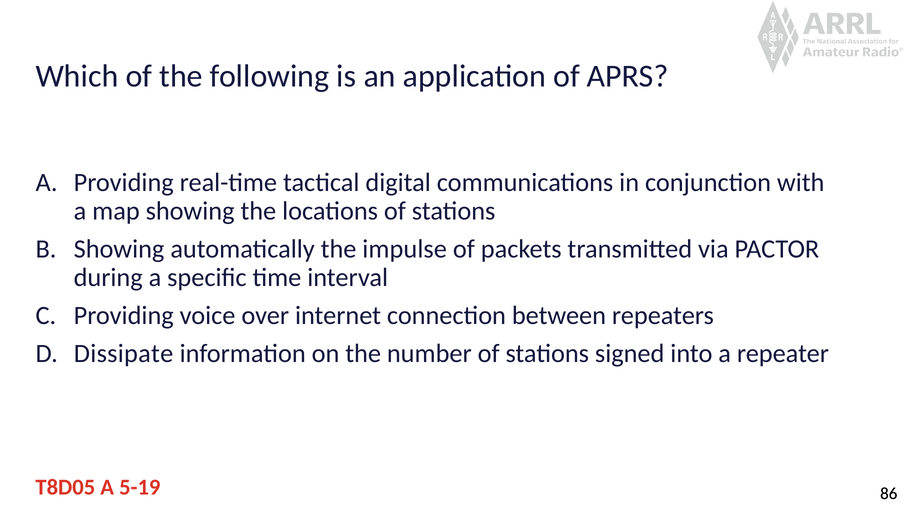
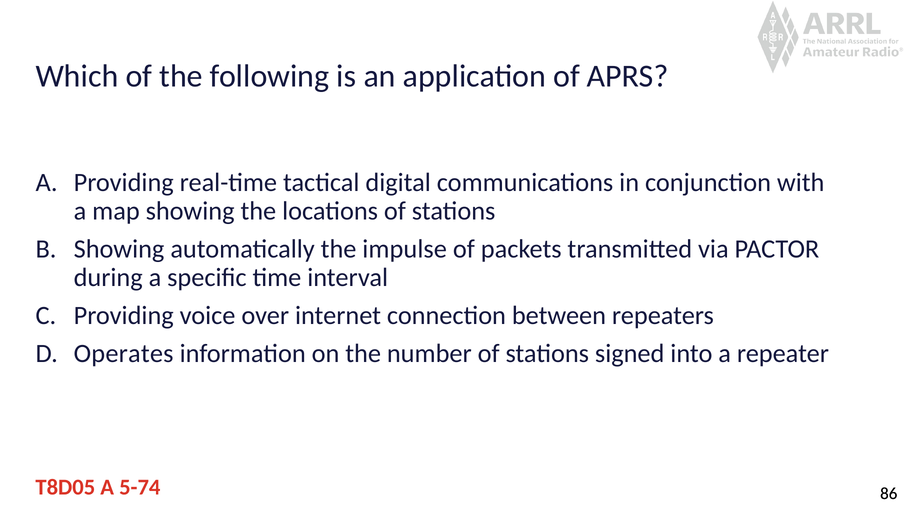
Dissipate: Dissipate -> Operates (124, 353)
5-19: 5-19 -> 5-74 (140, 487)
